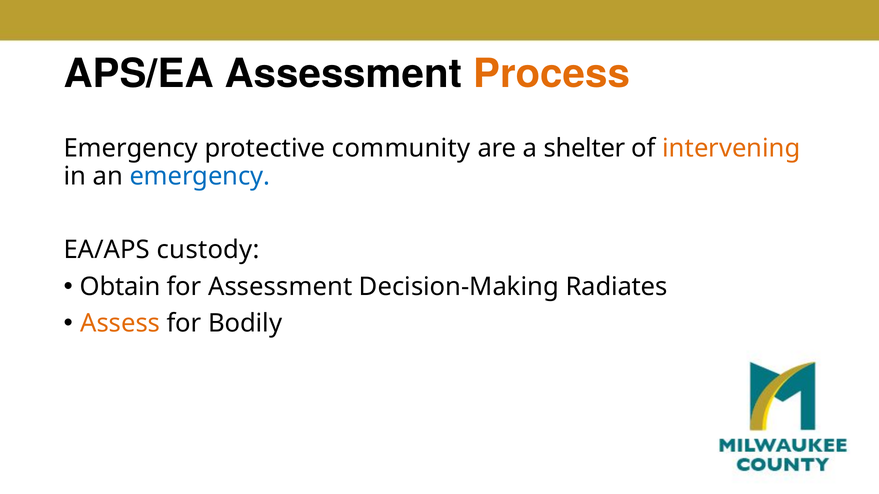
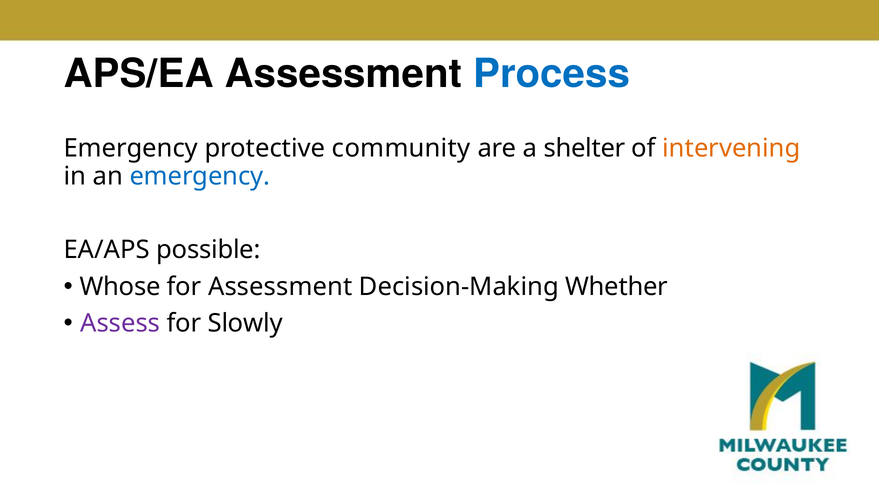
Process colour: orange -> blue (552, 74)
custody: custody -> possible (208, 250)
Obtain: Obtain -> Whose (120, 287)
Radiates: Radiates -> Whether (617, 287)
Assess colour: orange -> purple (120, 324)
Bodily: Bodily -> Slowly (245, 324)
